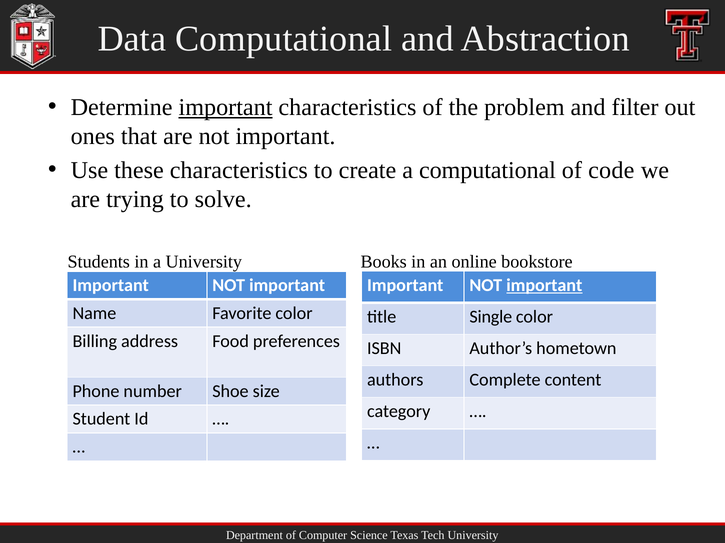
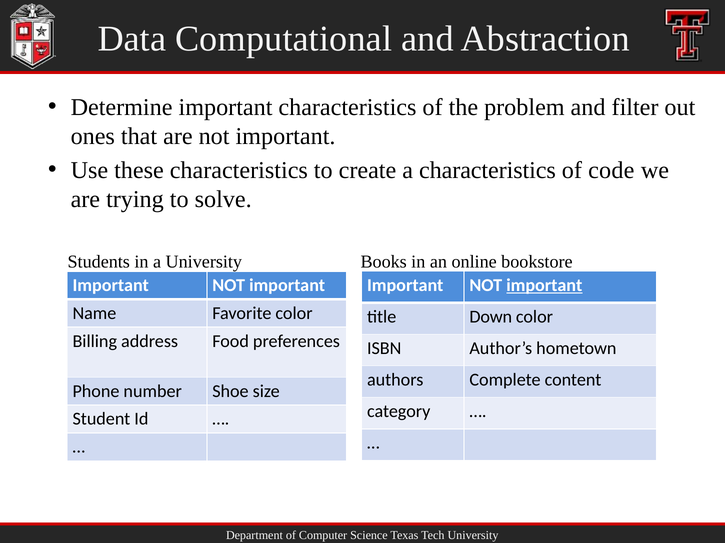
important underline: present -> none (226, 108)
a computational: computational -> characteristics (487, 170)
Single: Single -> Down (491, 317)
